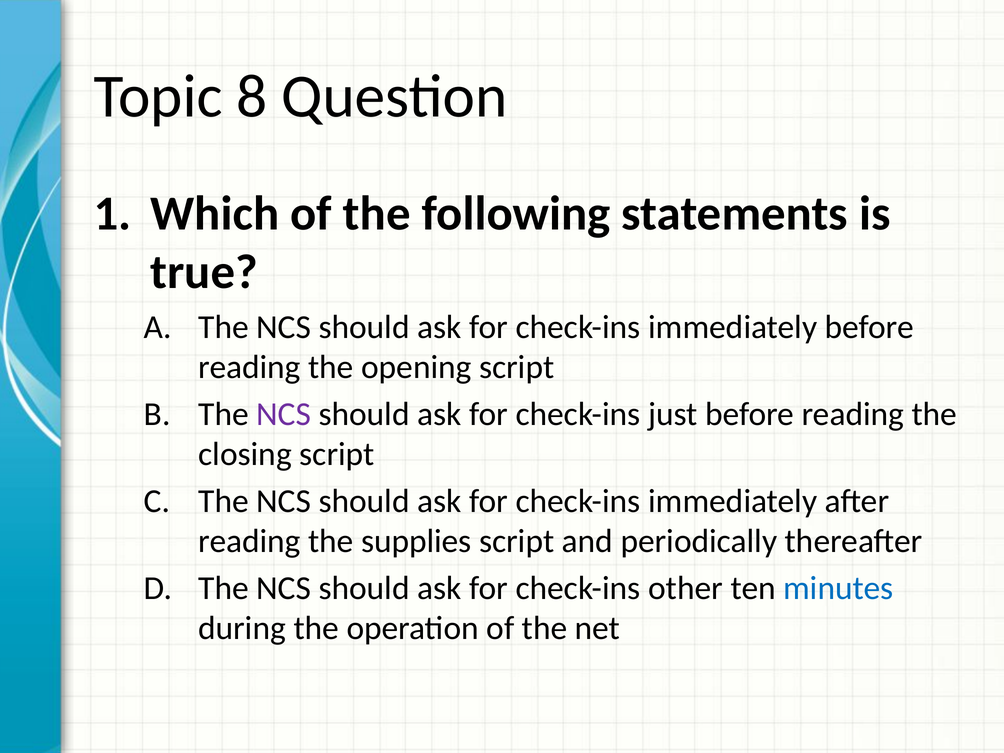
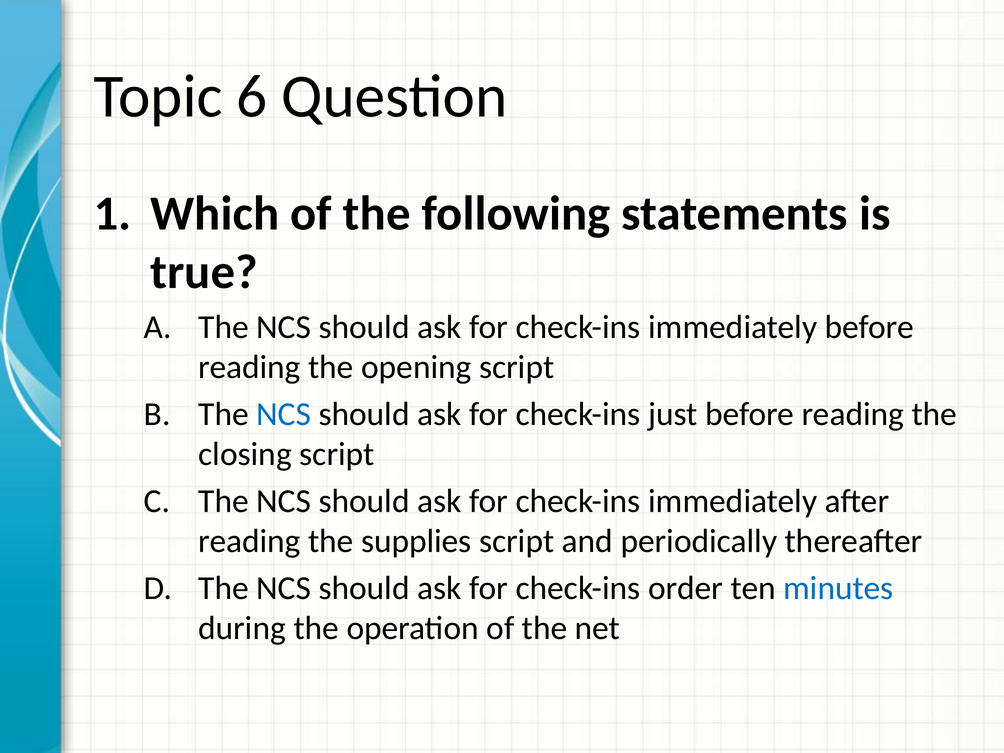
8: 8 -> 6 (252, 97)
NCS colour: purple -> blue (284, 414)
other: other -> order (686, 588)
